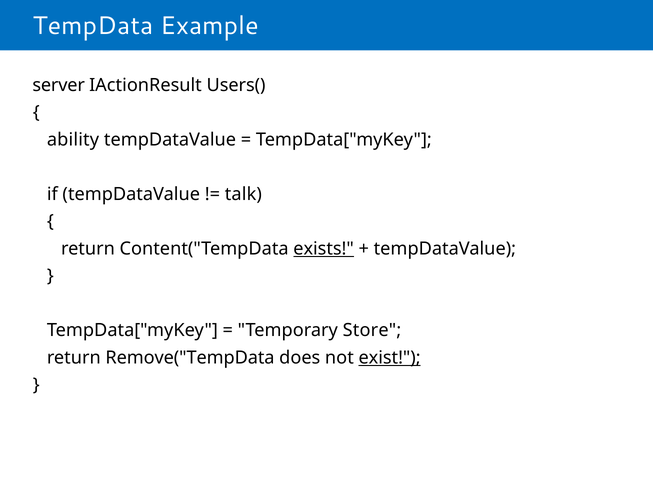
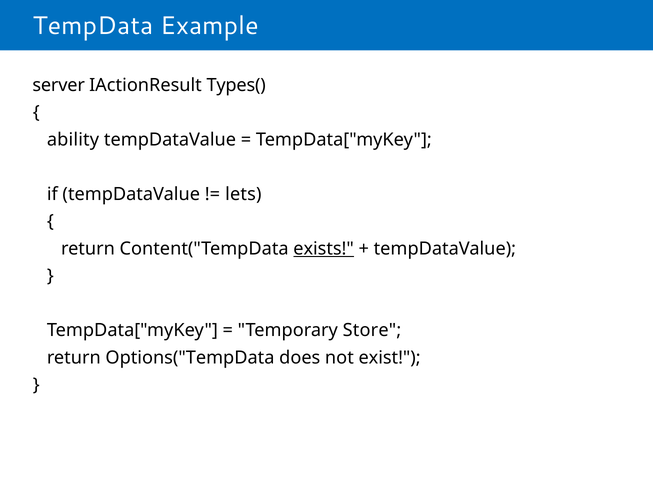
Users(: Users( -> Types( (236, 85)
talk: talk -> lets (243, 194)
Remove("TempData: Remove("TempData -> Options("TempData (190, 357)
exist underline: present -> none (390, 357)
